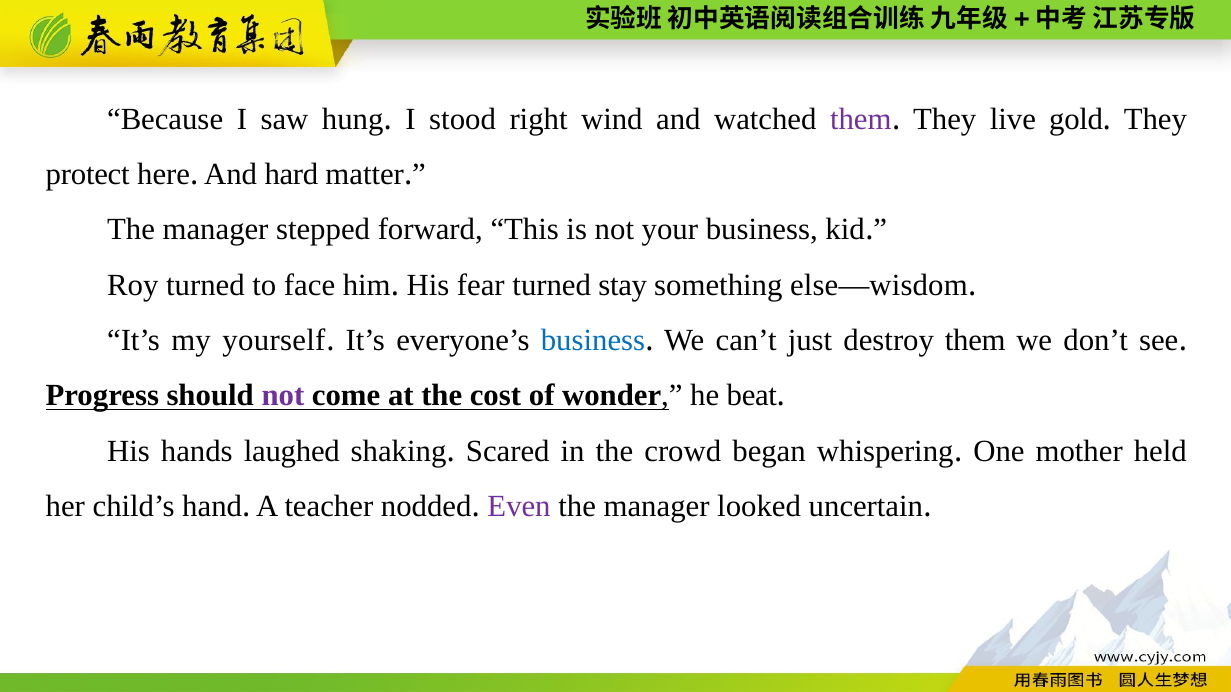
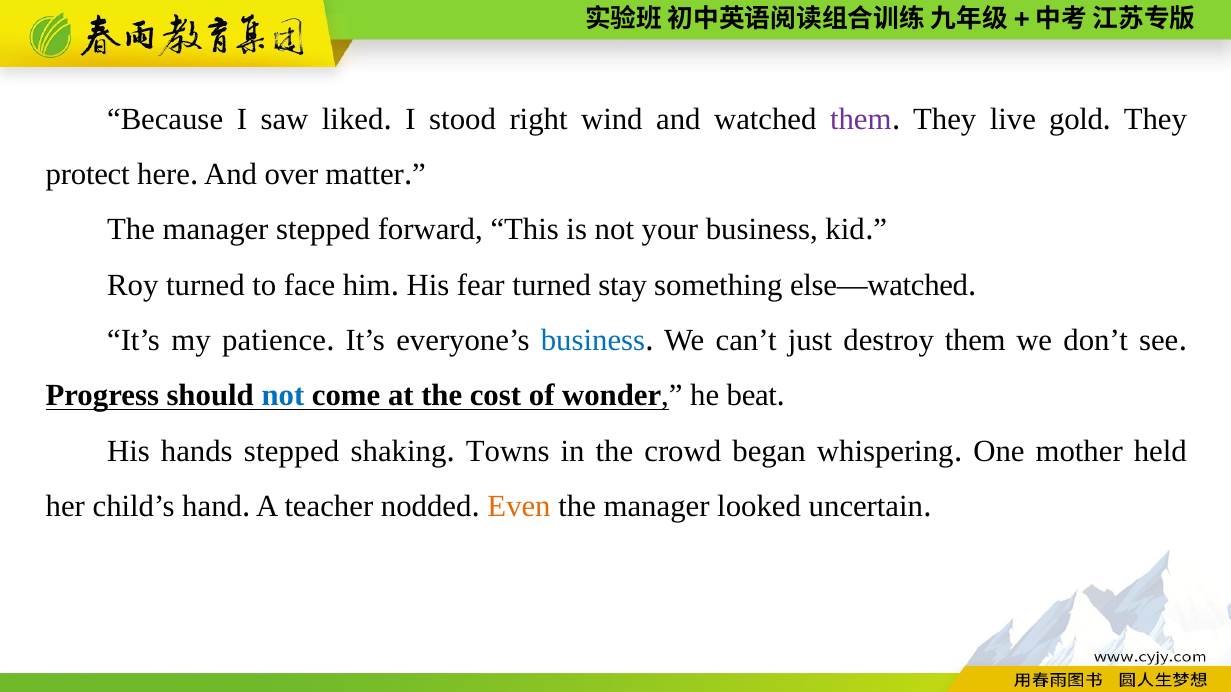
hung: hung -> liked (353, 119)
hard: hard -> over (291, 174)
else—wisdom: else—wisdom -> else—watched (879, 285)
yourself: yourself -> patience (274, 341)
not colour: purple -> blue (283, 396)
hands laughed: laughed -> stepped (292, 451)
Scared: Scared -> Towns (508, 451)
Even colour: purple -> orange (519, 507)
